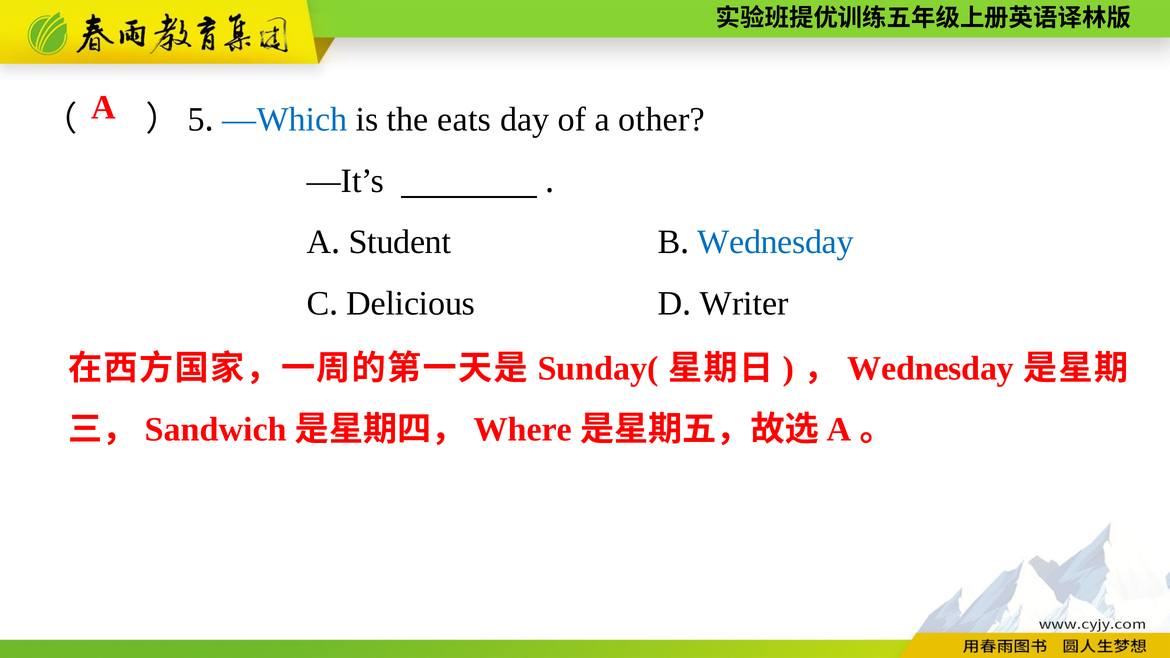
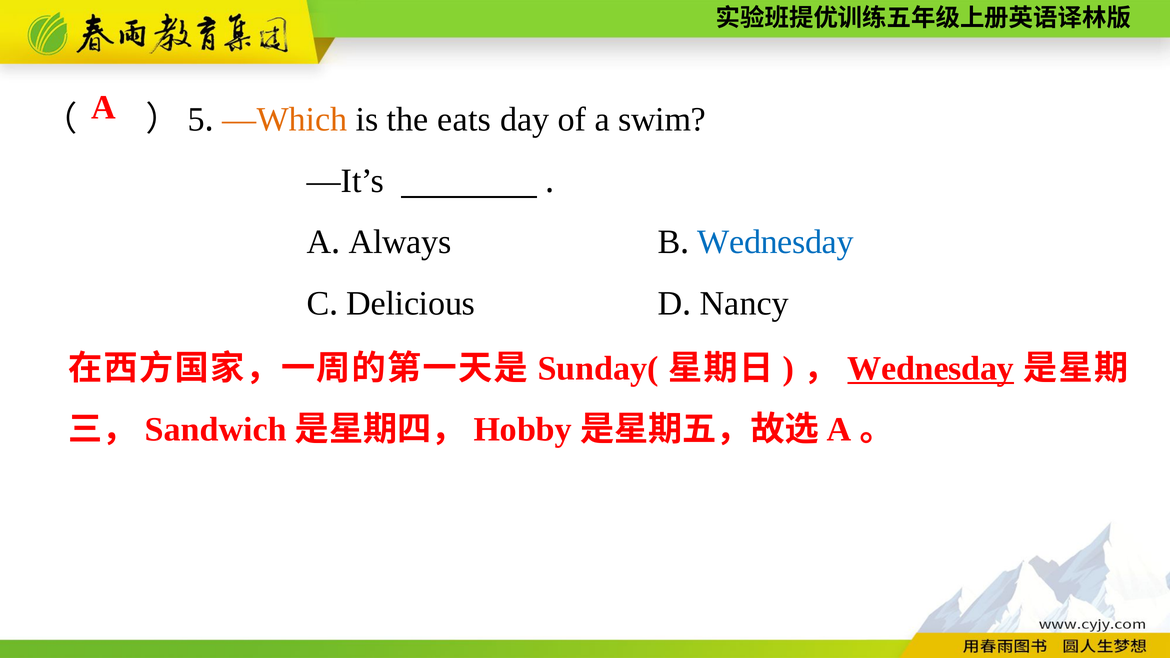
—Which colour: blue -> orange (285, 119)
other: other -> swim (662, 119)
Student: Student -> Always (400, 242)
Writer: Writer -> Nancy (744, 304)
Wednesday underline: none -> present (931, 368)
Where: Where -> Hobby (523, 430)
